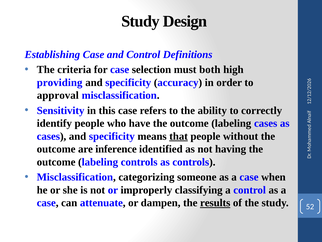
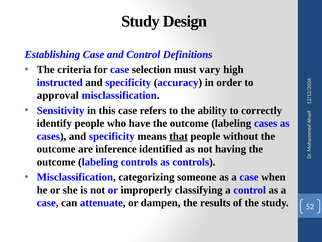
both: both -> vary (210, 69)
providing: providing -> instructed (60, 82)
results underline: present -> none (215, 203)
